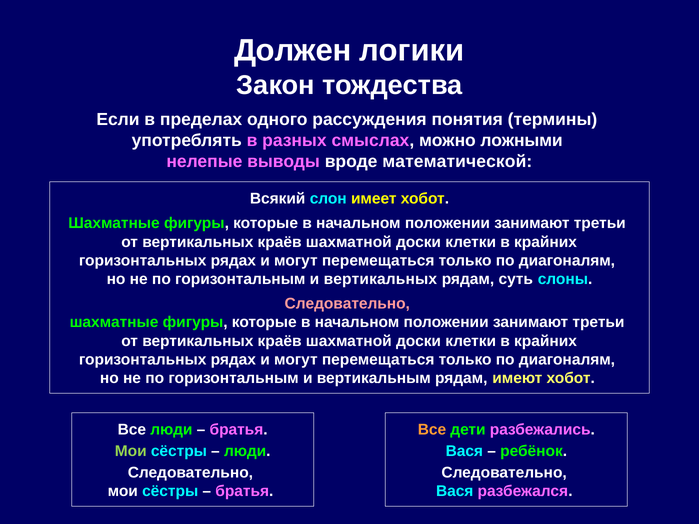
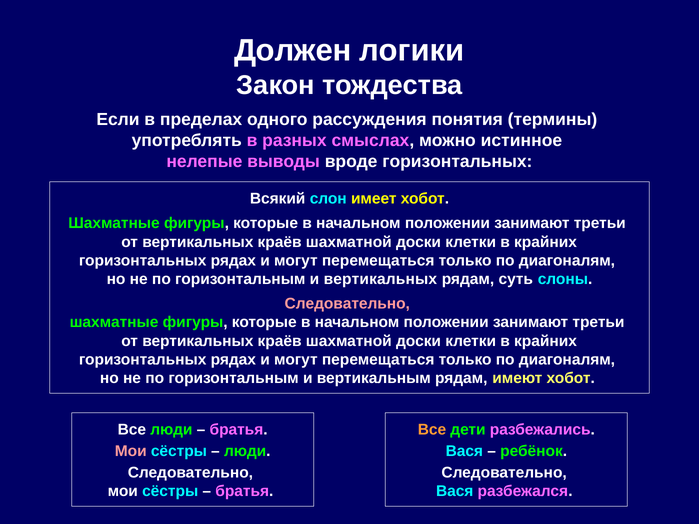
ложными: ложными -> истинное (521, 141)
вроде математической: математической -> горизонтальных (457, 162)
Мои colour: light green -> pink (131, 451)
